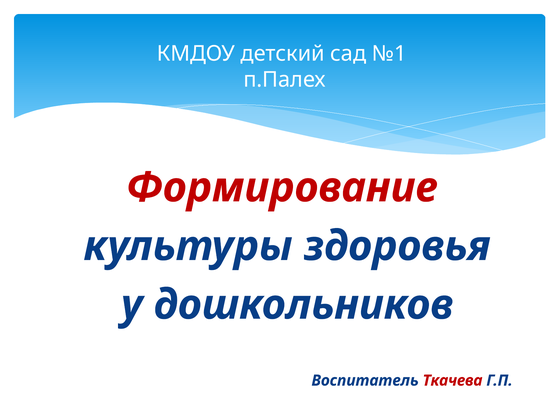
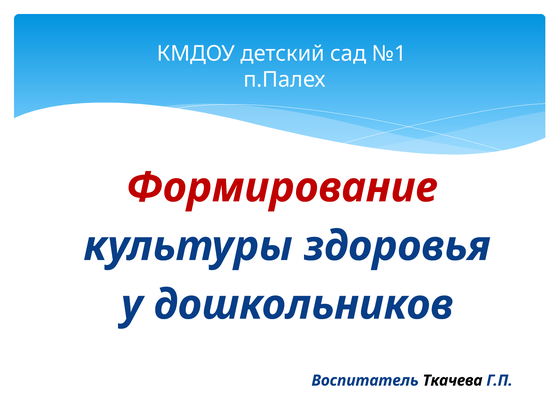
Ткачева colour: red -> black (453, 381)
